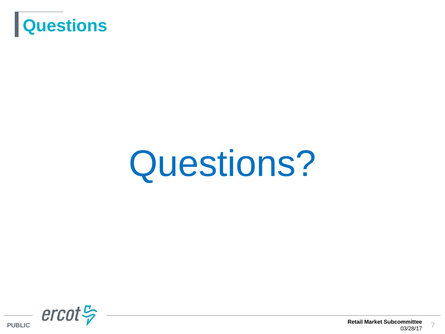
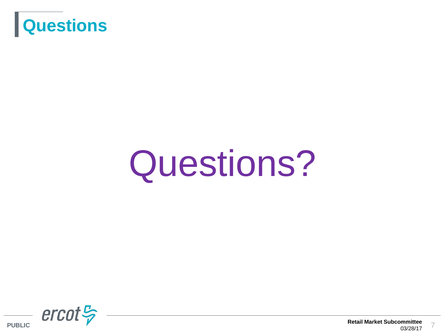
Questions colour: blue -> purple (222, 164)
